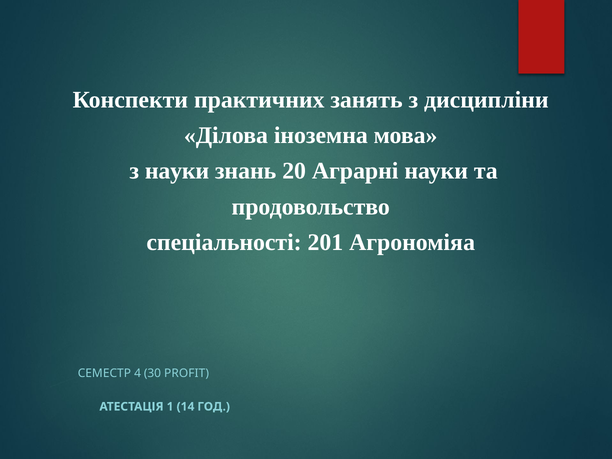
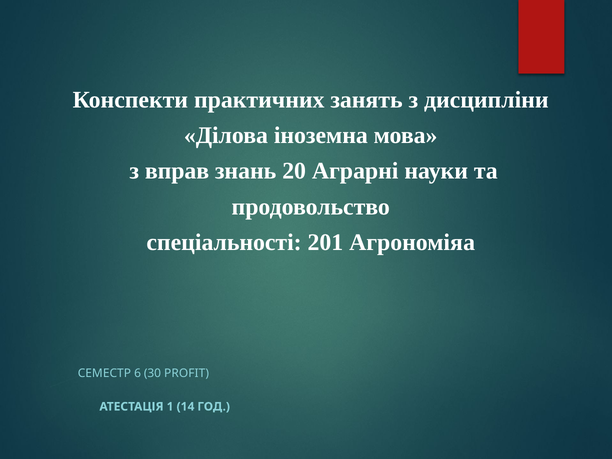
з науки: науки -> вправ (177, 171)
4: 4 -> 6 (138, 373)
